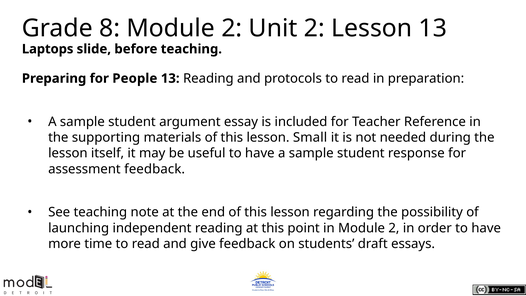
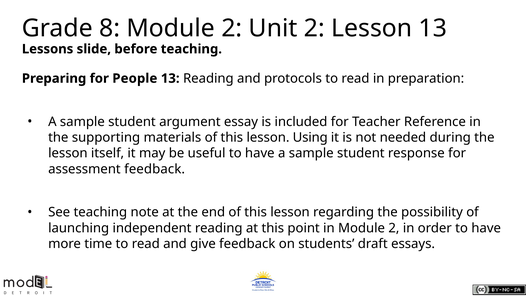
Laptops: Laptops -> Lessons (48, 49)
Small: Small -> Using (310, 137)
